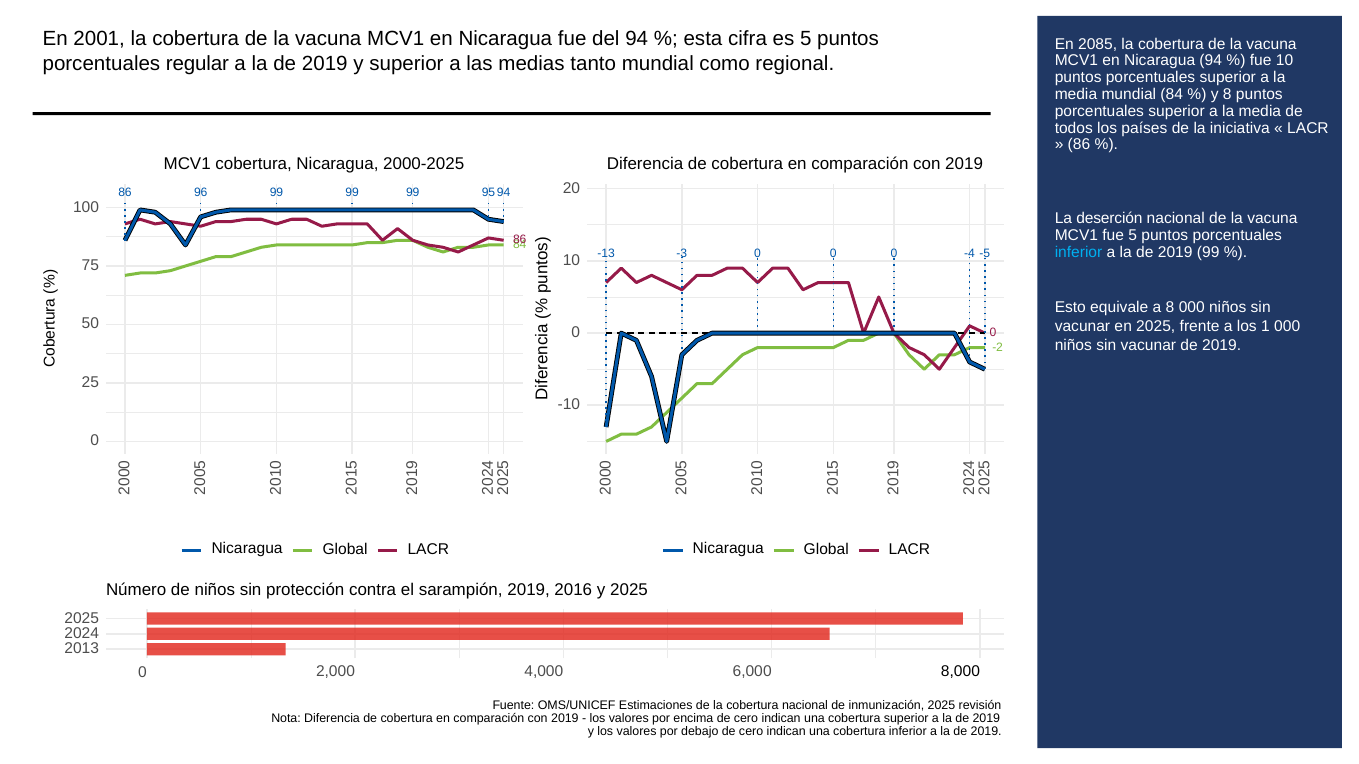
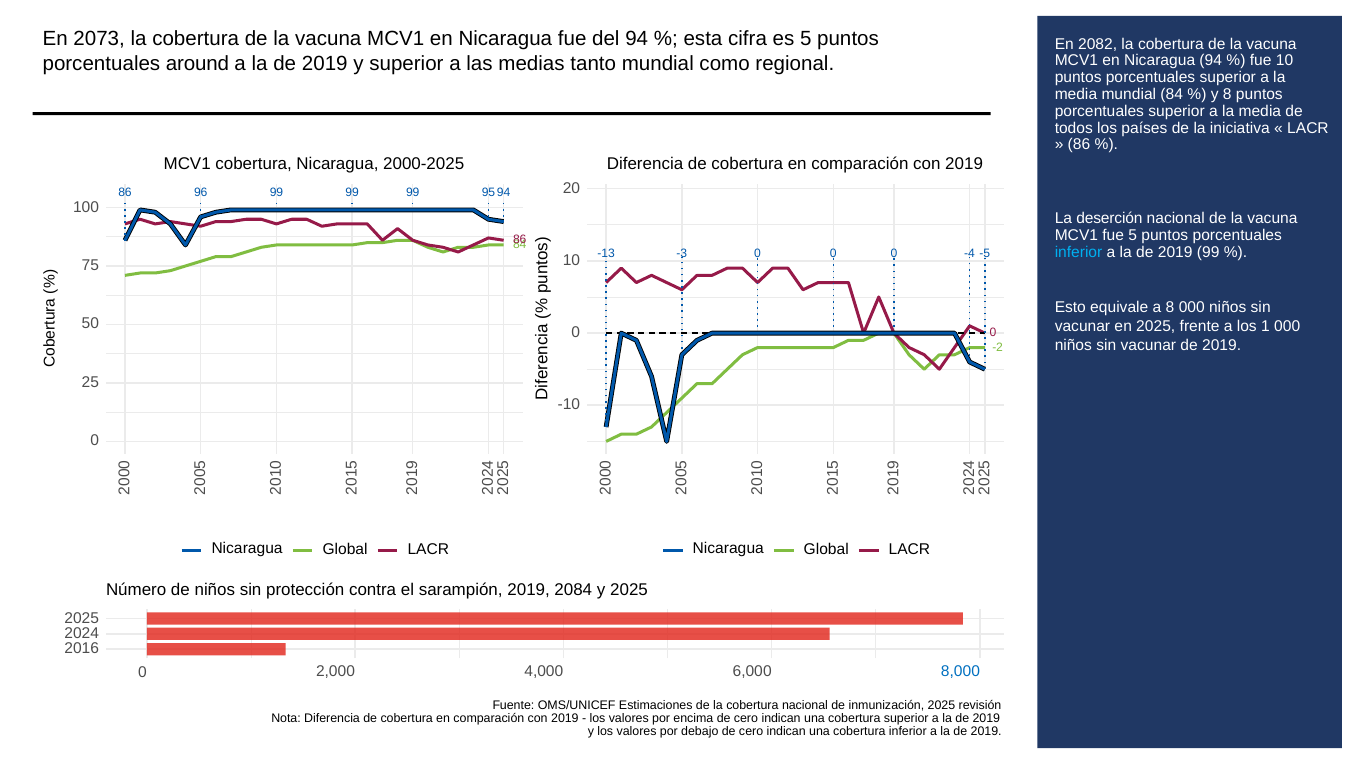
2001: 2001 -> 2073 (99, 39)
2085: 2085 -> 2082 (1098, 44)
regular: regular -> around (197, 64)
2016: 2016 -> 2084 (573, 590)
2013: 2013 -> 2016 (82, 649)
8,000 colour: black -> blue (960, 671)
